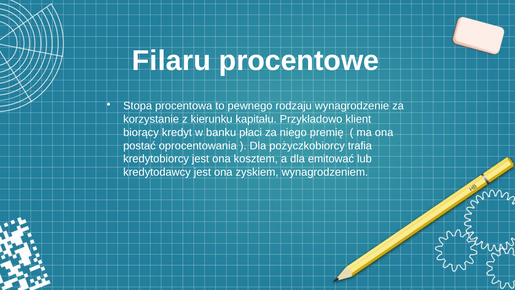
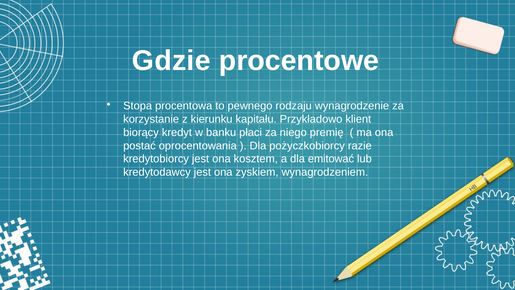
Filaru: Filaru -> Gdzie (171, 61)
trafia: trafia -> razie (360, 146)
